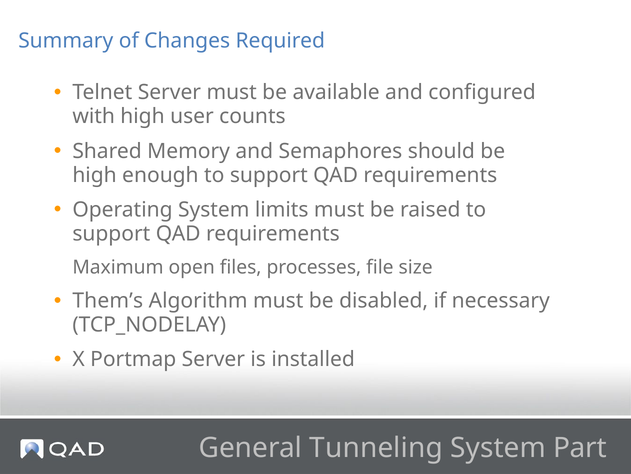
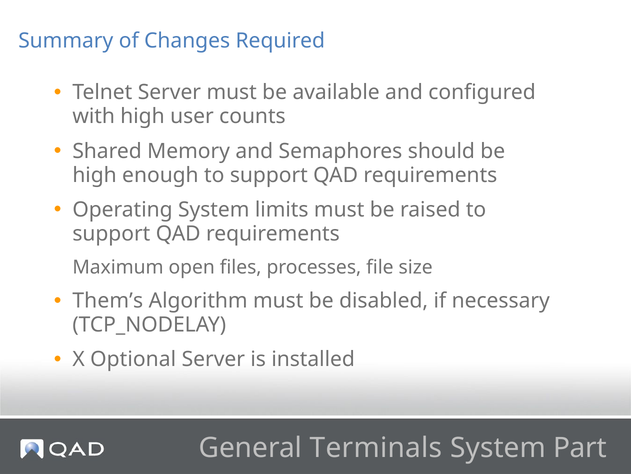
Portmap: Portmap -> Optional (133, 359)
Tunneling: Tunneling -> Terminals (376, 447)
